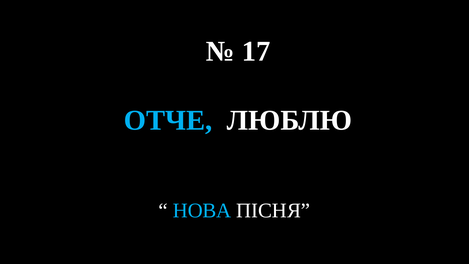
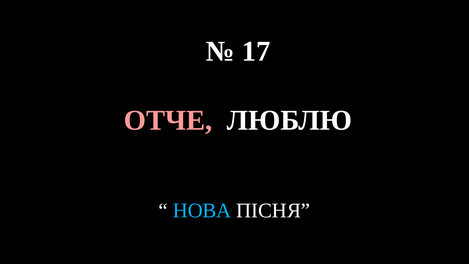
ОТЧЕ colour: light blue -> pink (168, 120)
